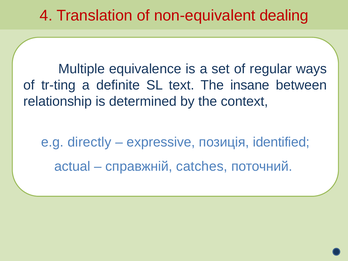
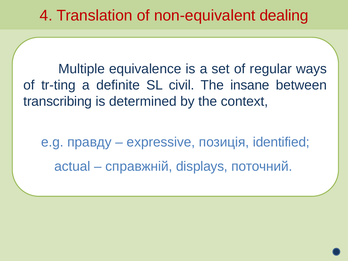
text: text -> civil (182, 85)
relationship: relationship -> transcribing (58, 101)
directly: directly -> правду (89, 142)
catches: catches -> displays (202, 166)
